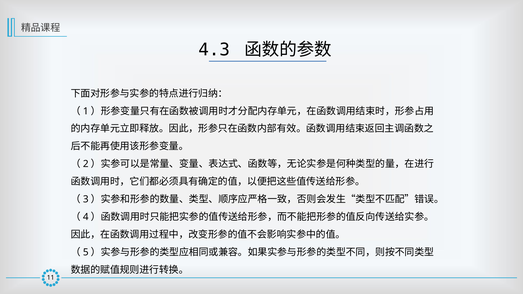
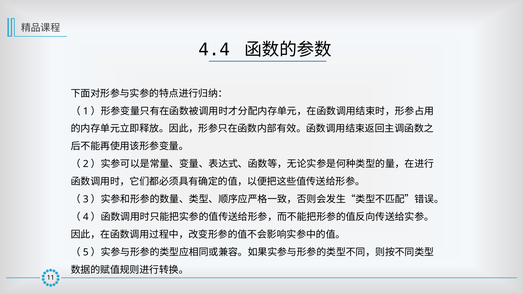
4.3: 4.3 -> 4.4 (214, 50)
